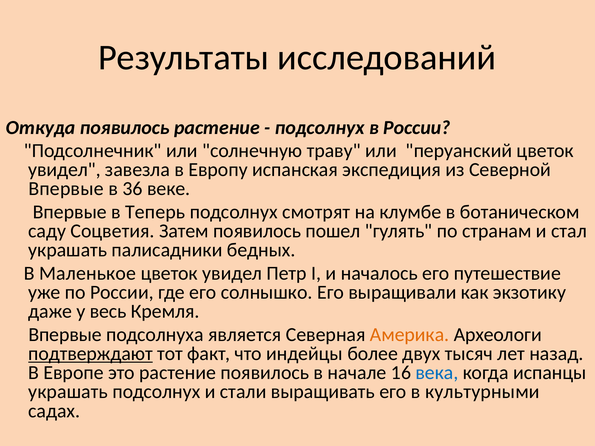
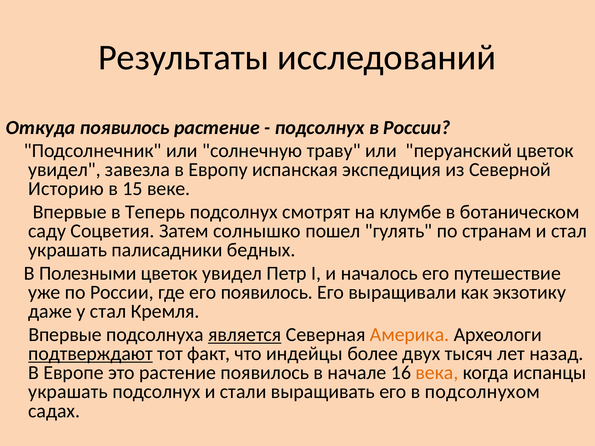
Впервые: Впервые -> Историю (66, 189)
36: 36 -> 15 (133, 189)
Затем появилось: появилось -> солнышко (257, 231)
Маленькое: Маленькое -> Полезными (88, 274)
его солнышко: солнышко -> появилось (267, 293)
у весь: весь -> стал (108, 312)
является underline: none -> present (245, 335)
века colour: blue -> orange (437, 373)
культурными: культурными -> подсолнухом (482, 392)
